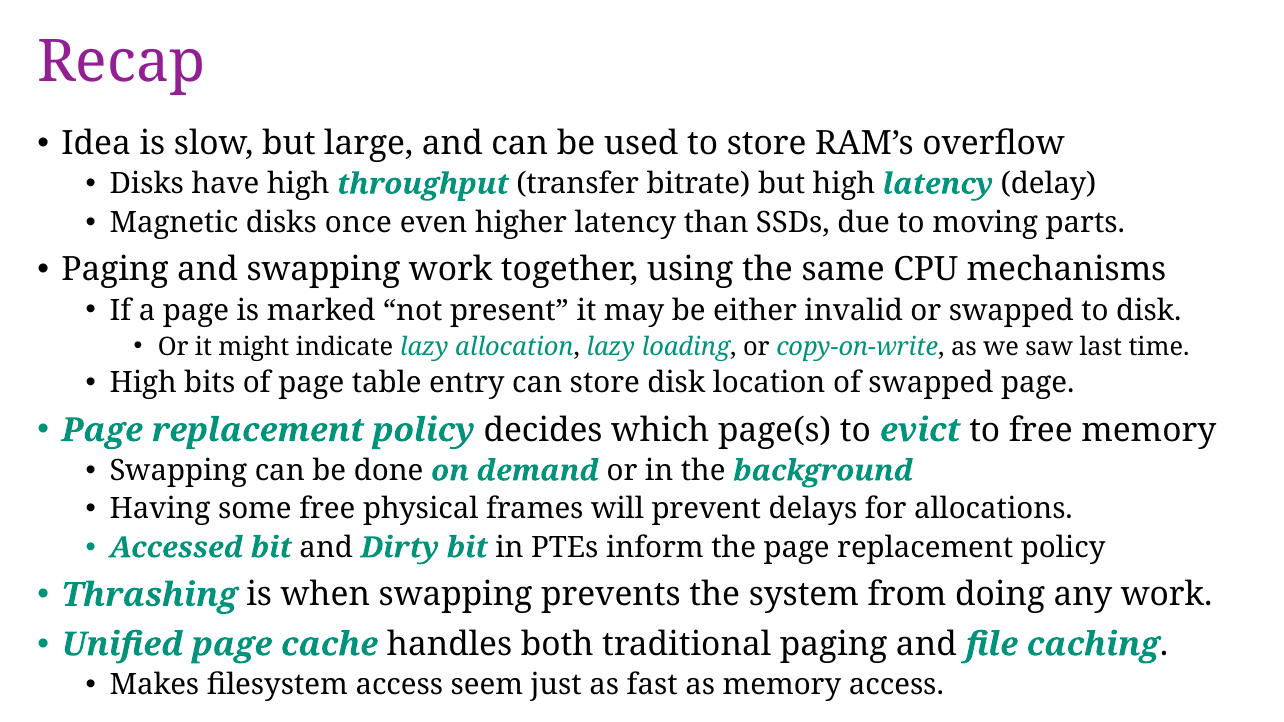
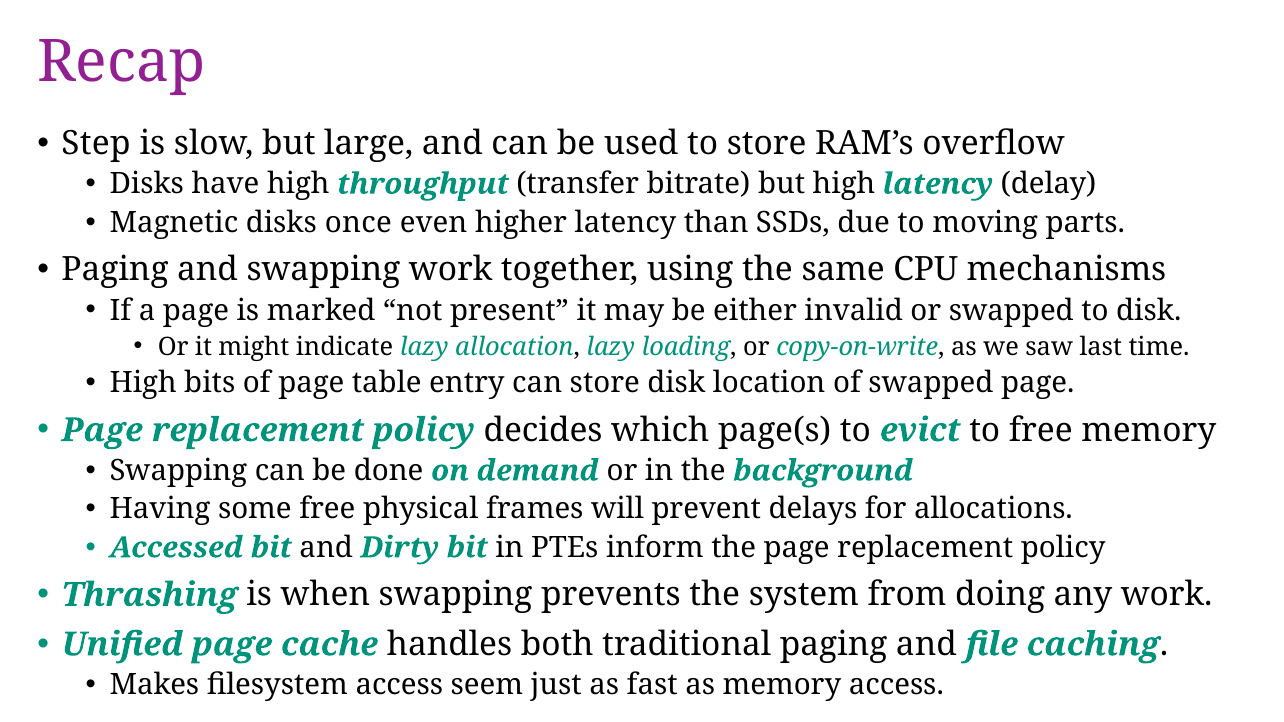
Idea: Idea -> Step (96, 143)
